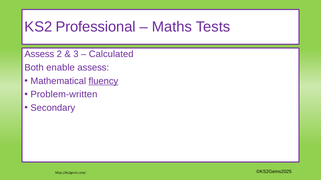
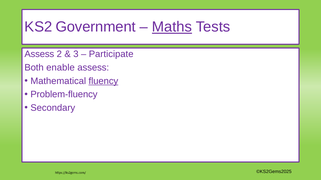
Professional: Professional -> Government (96, 27)
Maths underline: none -> present (172, 27)
Calculated: Calculated -> Participate (111, 54)
Problem-written: Problem-written -> Problem-fluency (64, 95)
